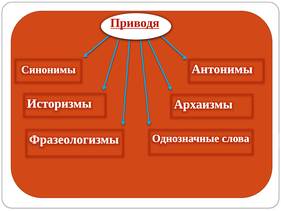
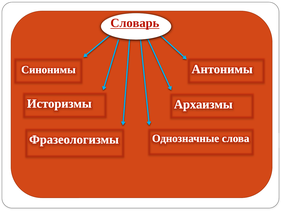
Приводя: Приводя -> Словарь (135, 23)
